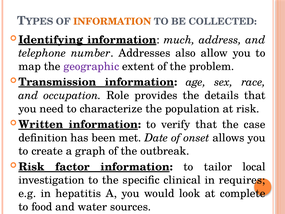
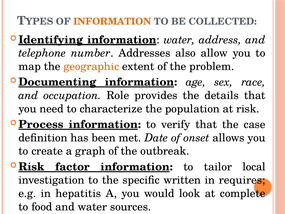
information much: much -> water (179, 40)
geographic colour: purple -> orange (91, 66)
Transmission: Transmission -> Documenting (57, 82)
Written: Written -> Process (41, 124)
clinical: clinical -> written (182, 180)
